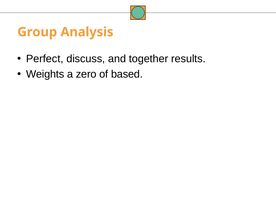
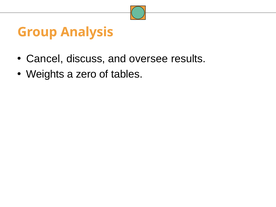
Perfect: Perfect -> Cancel (45, 59)
together: together -> oversee (149, 59)
based: based -> tables (127, 74)
